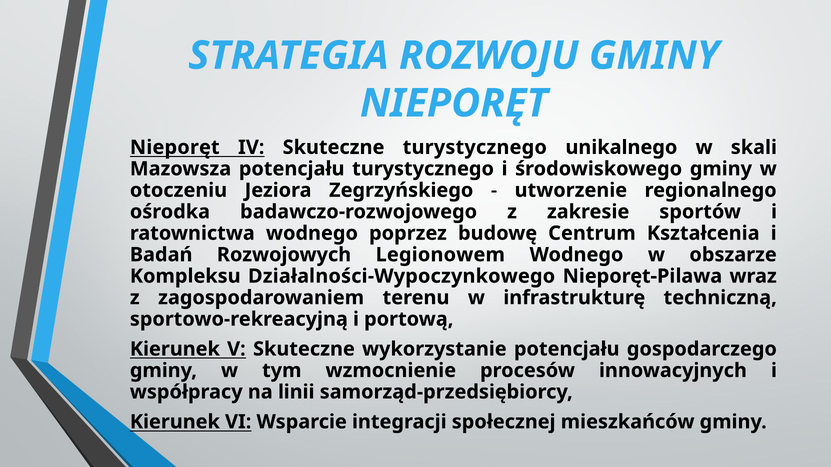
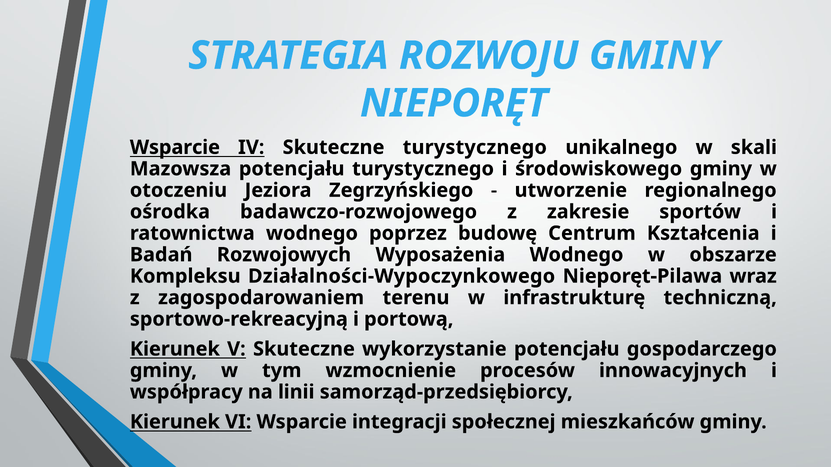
Nieporęt: Nieporęt -> Wsparcie (175, 147)
Legionowem: Legionowem -> Wyposażenia (440, 255)
